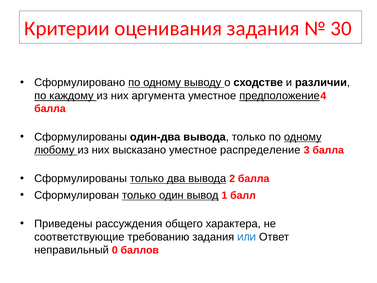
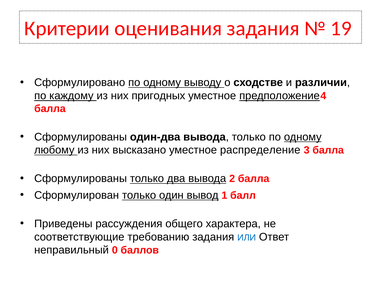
30: 30 -> 19 (341, 29)
аргумента: аргумента -> пригодных (158, 96)
